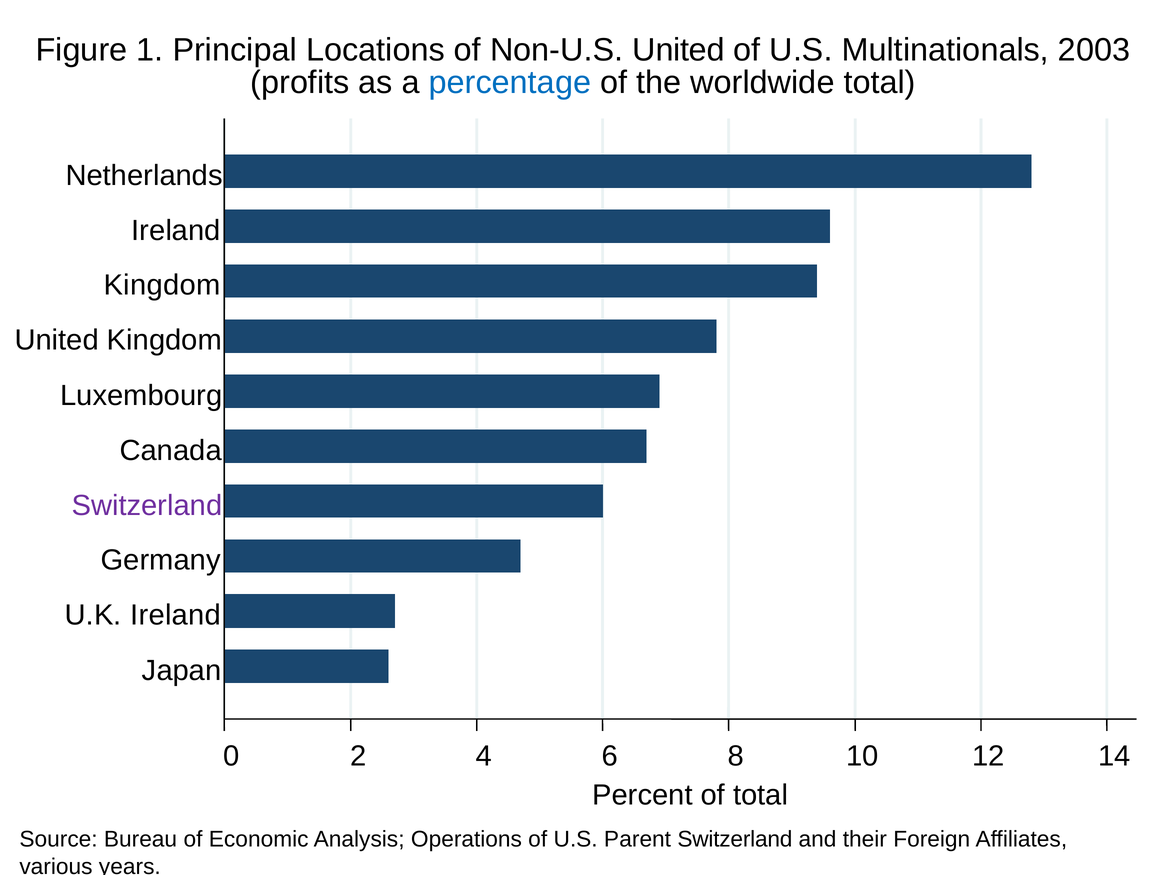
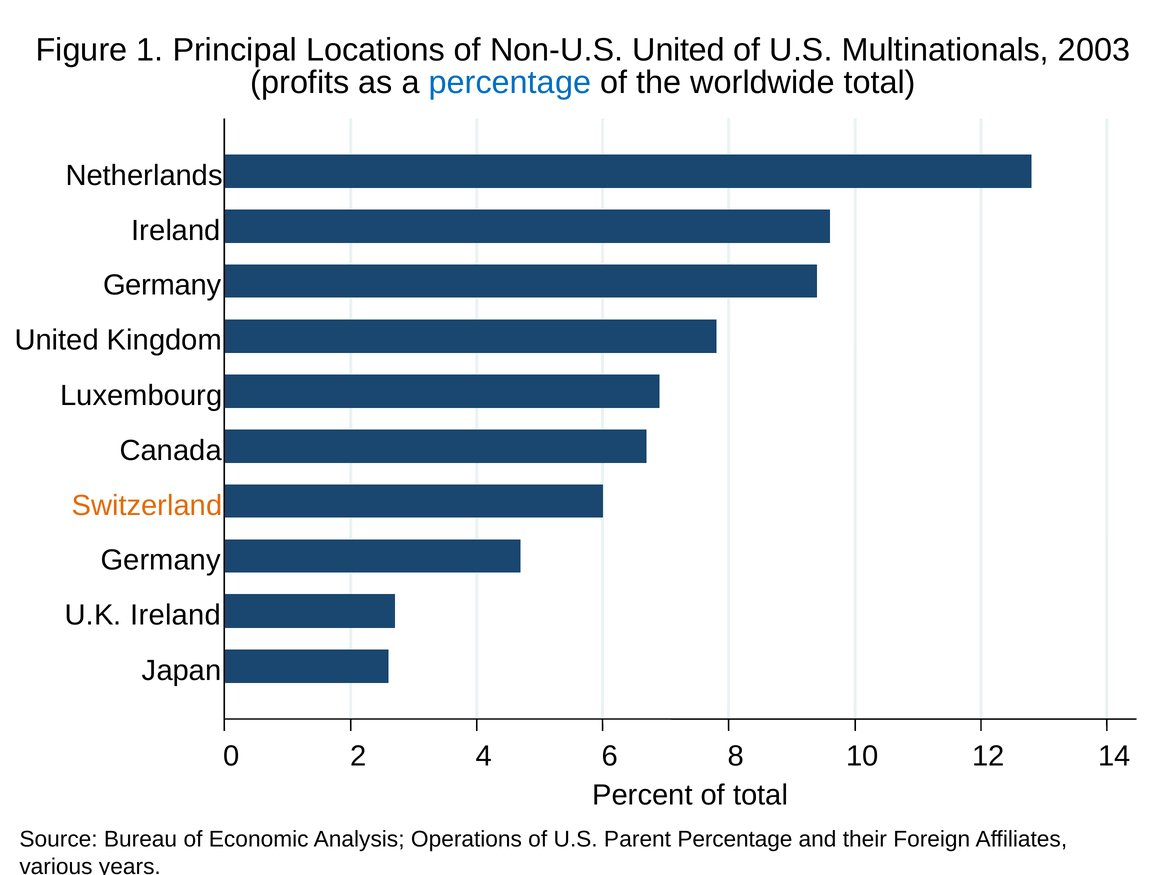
Kingdom: Kingdom -> Germany (162, 285)
Switzerland colour: purple -> orange (147, 506)
Parent Switzerland: Switzerland -> Percentage (735, 840)
